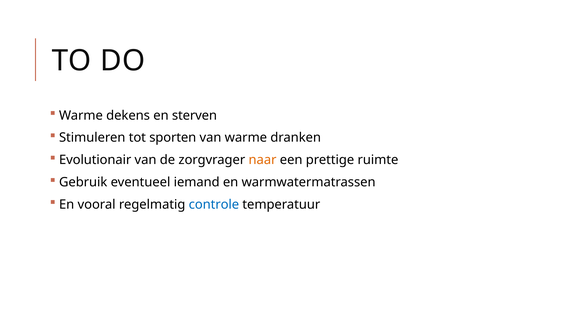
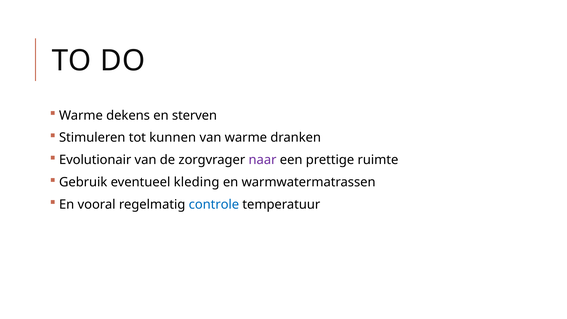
sporten: sporten -> kunnen (173, 138)
naar colour: orange -> purple (263, 160)
iemand: iemand -> kleding (197, 182)
